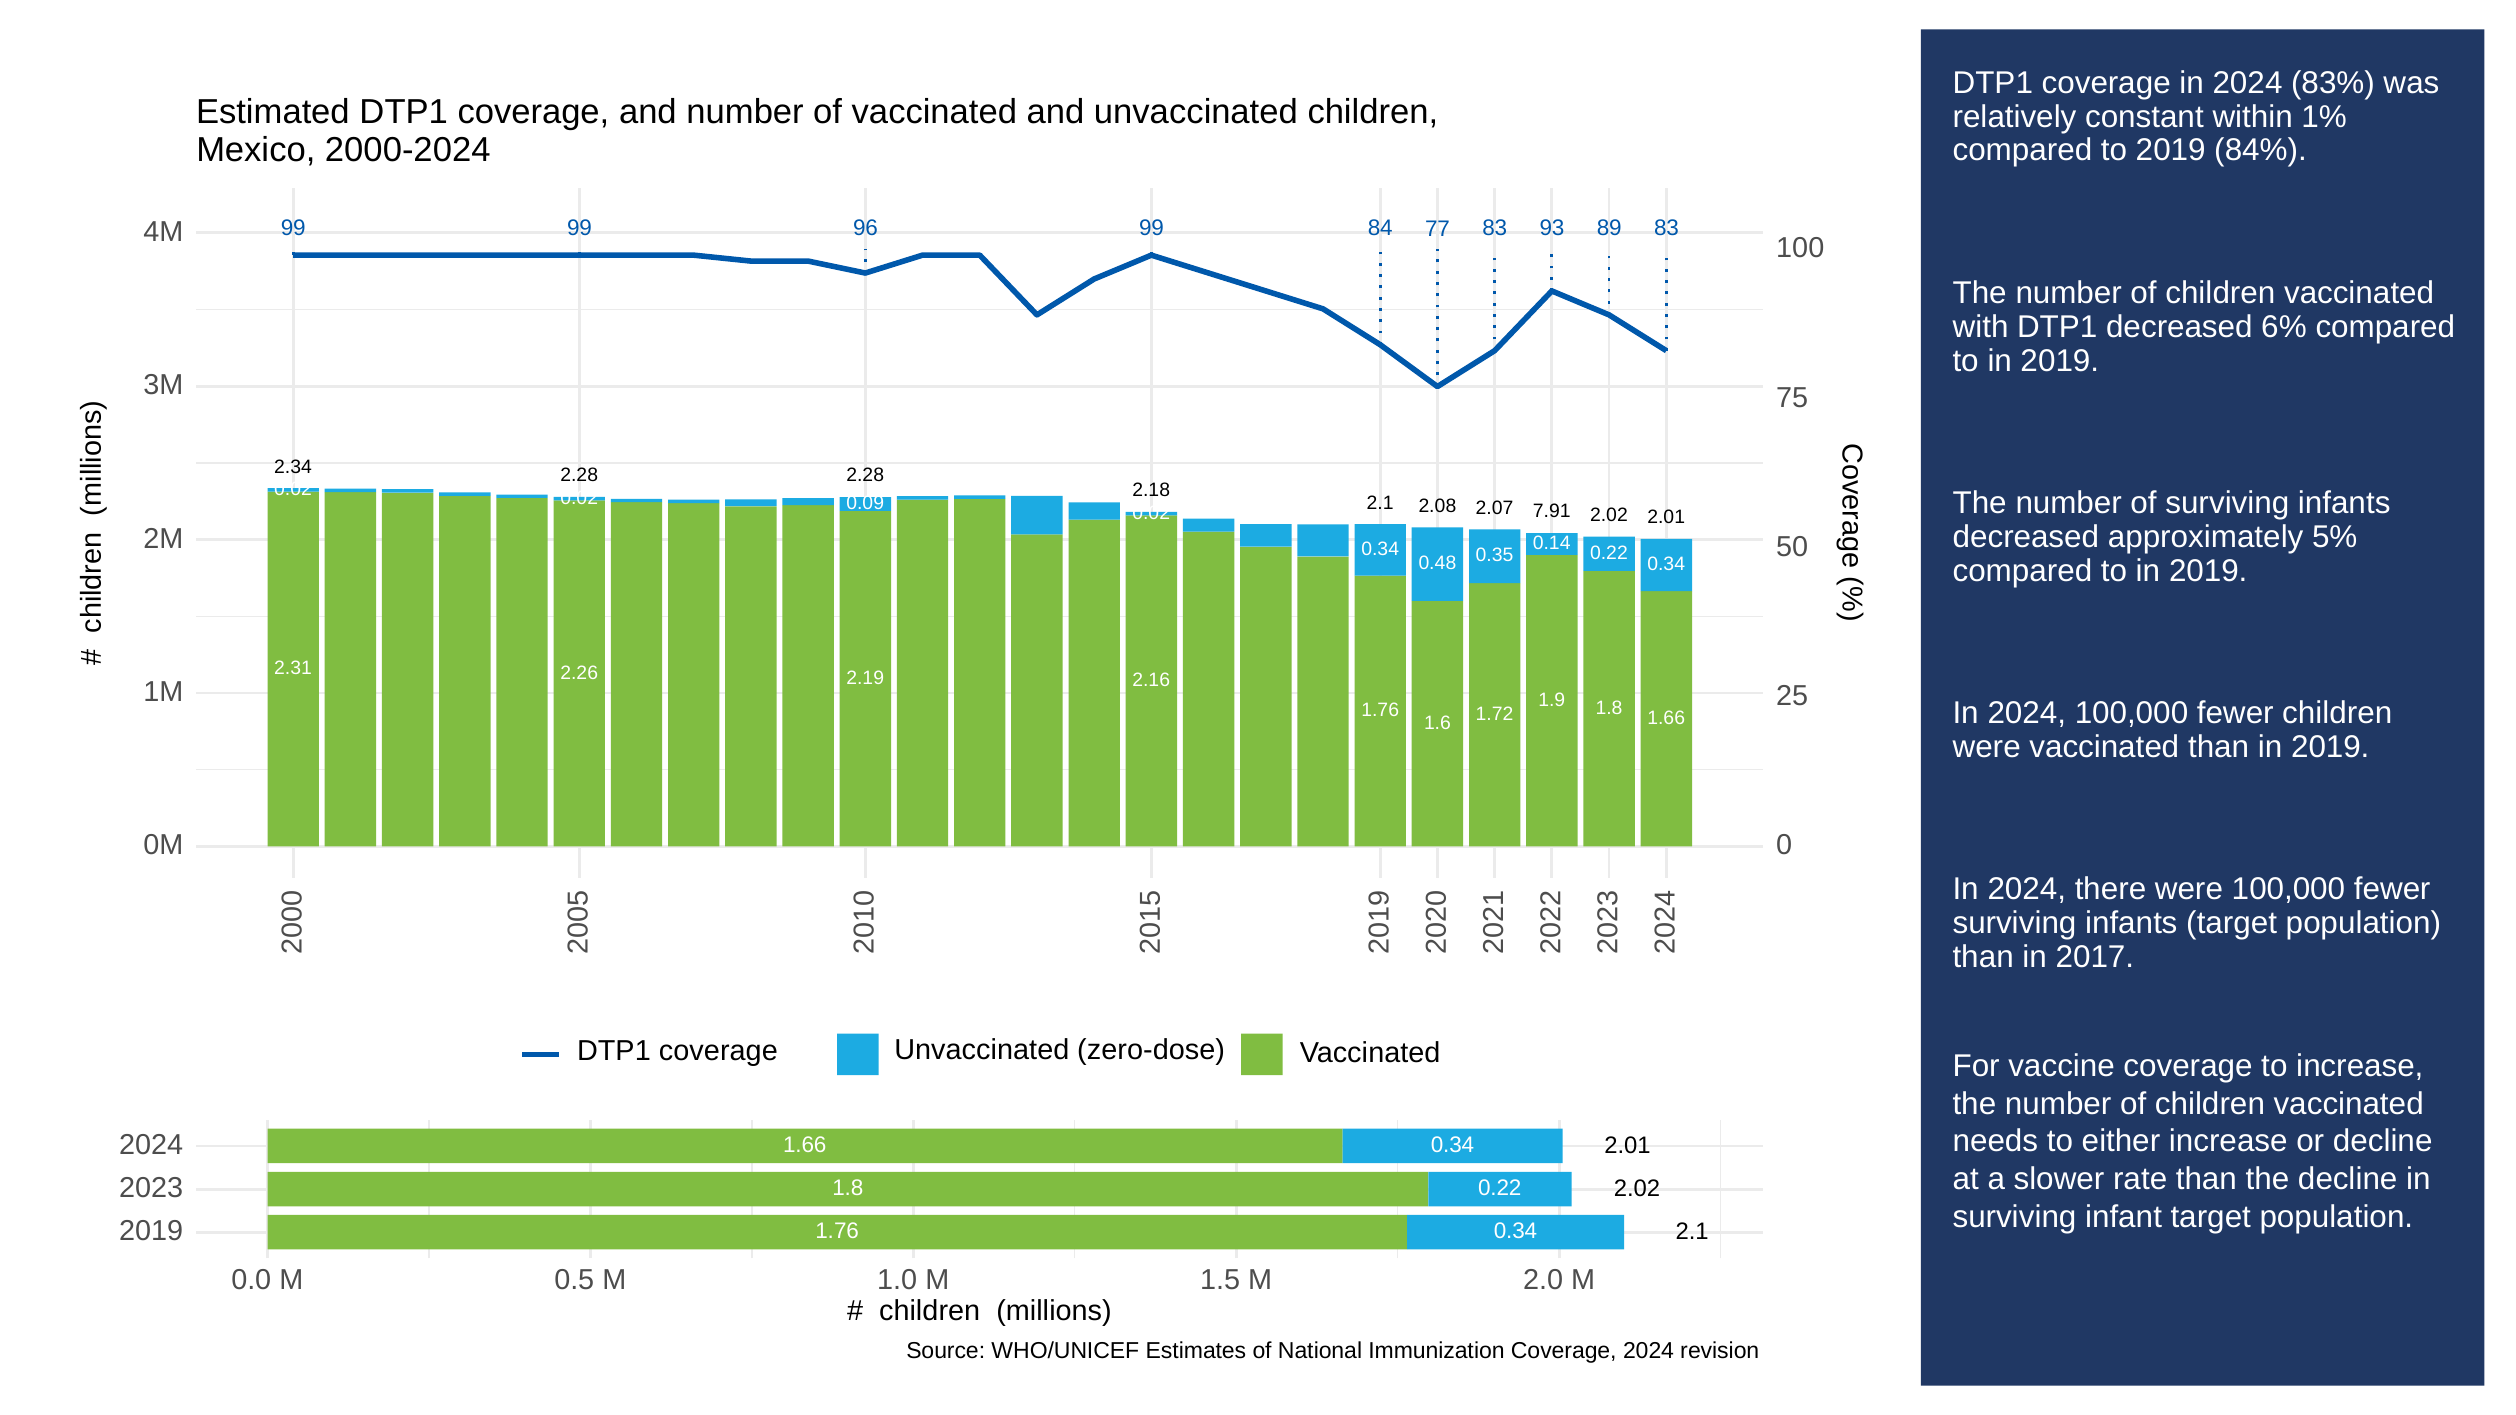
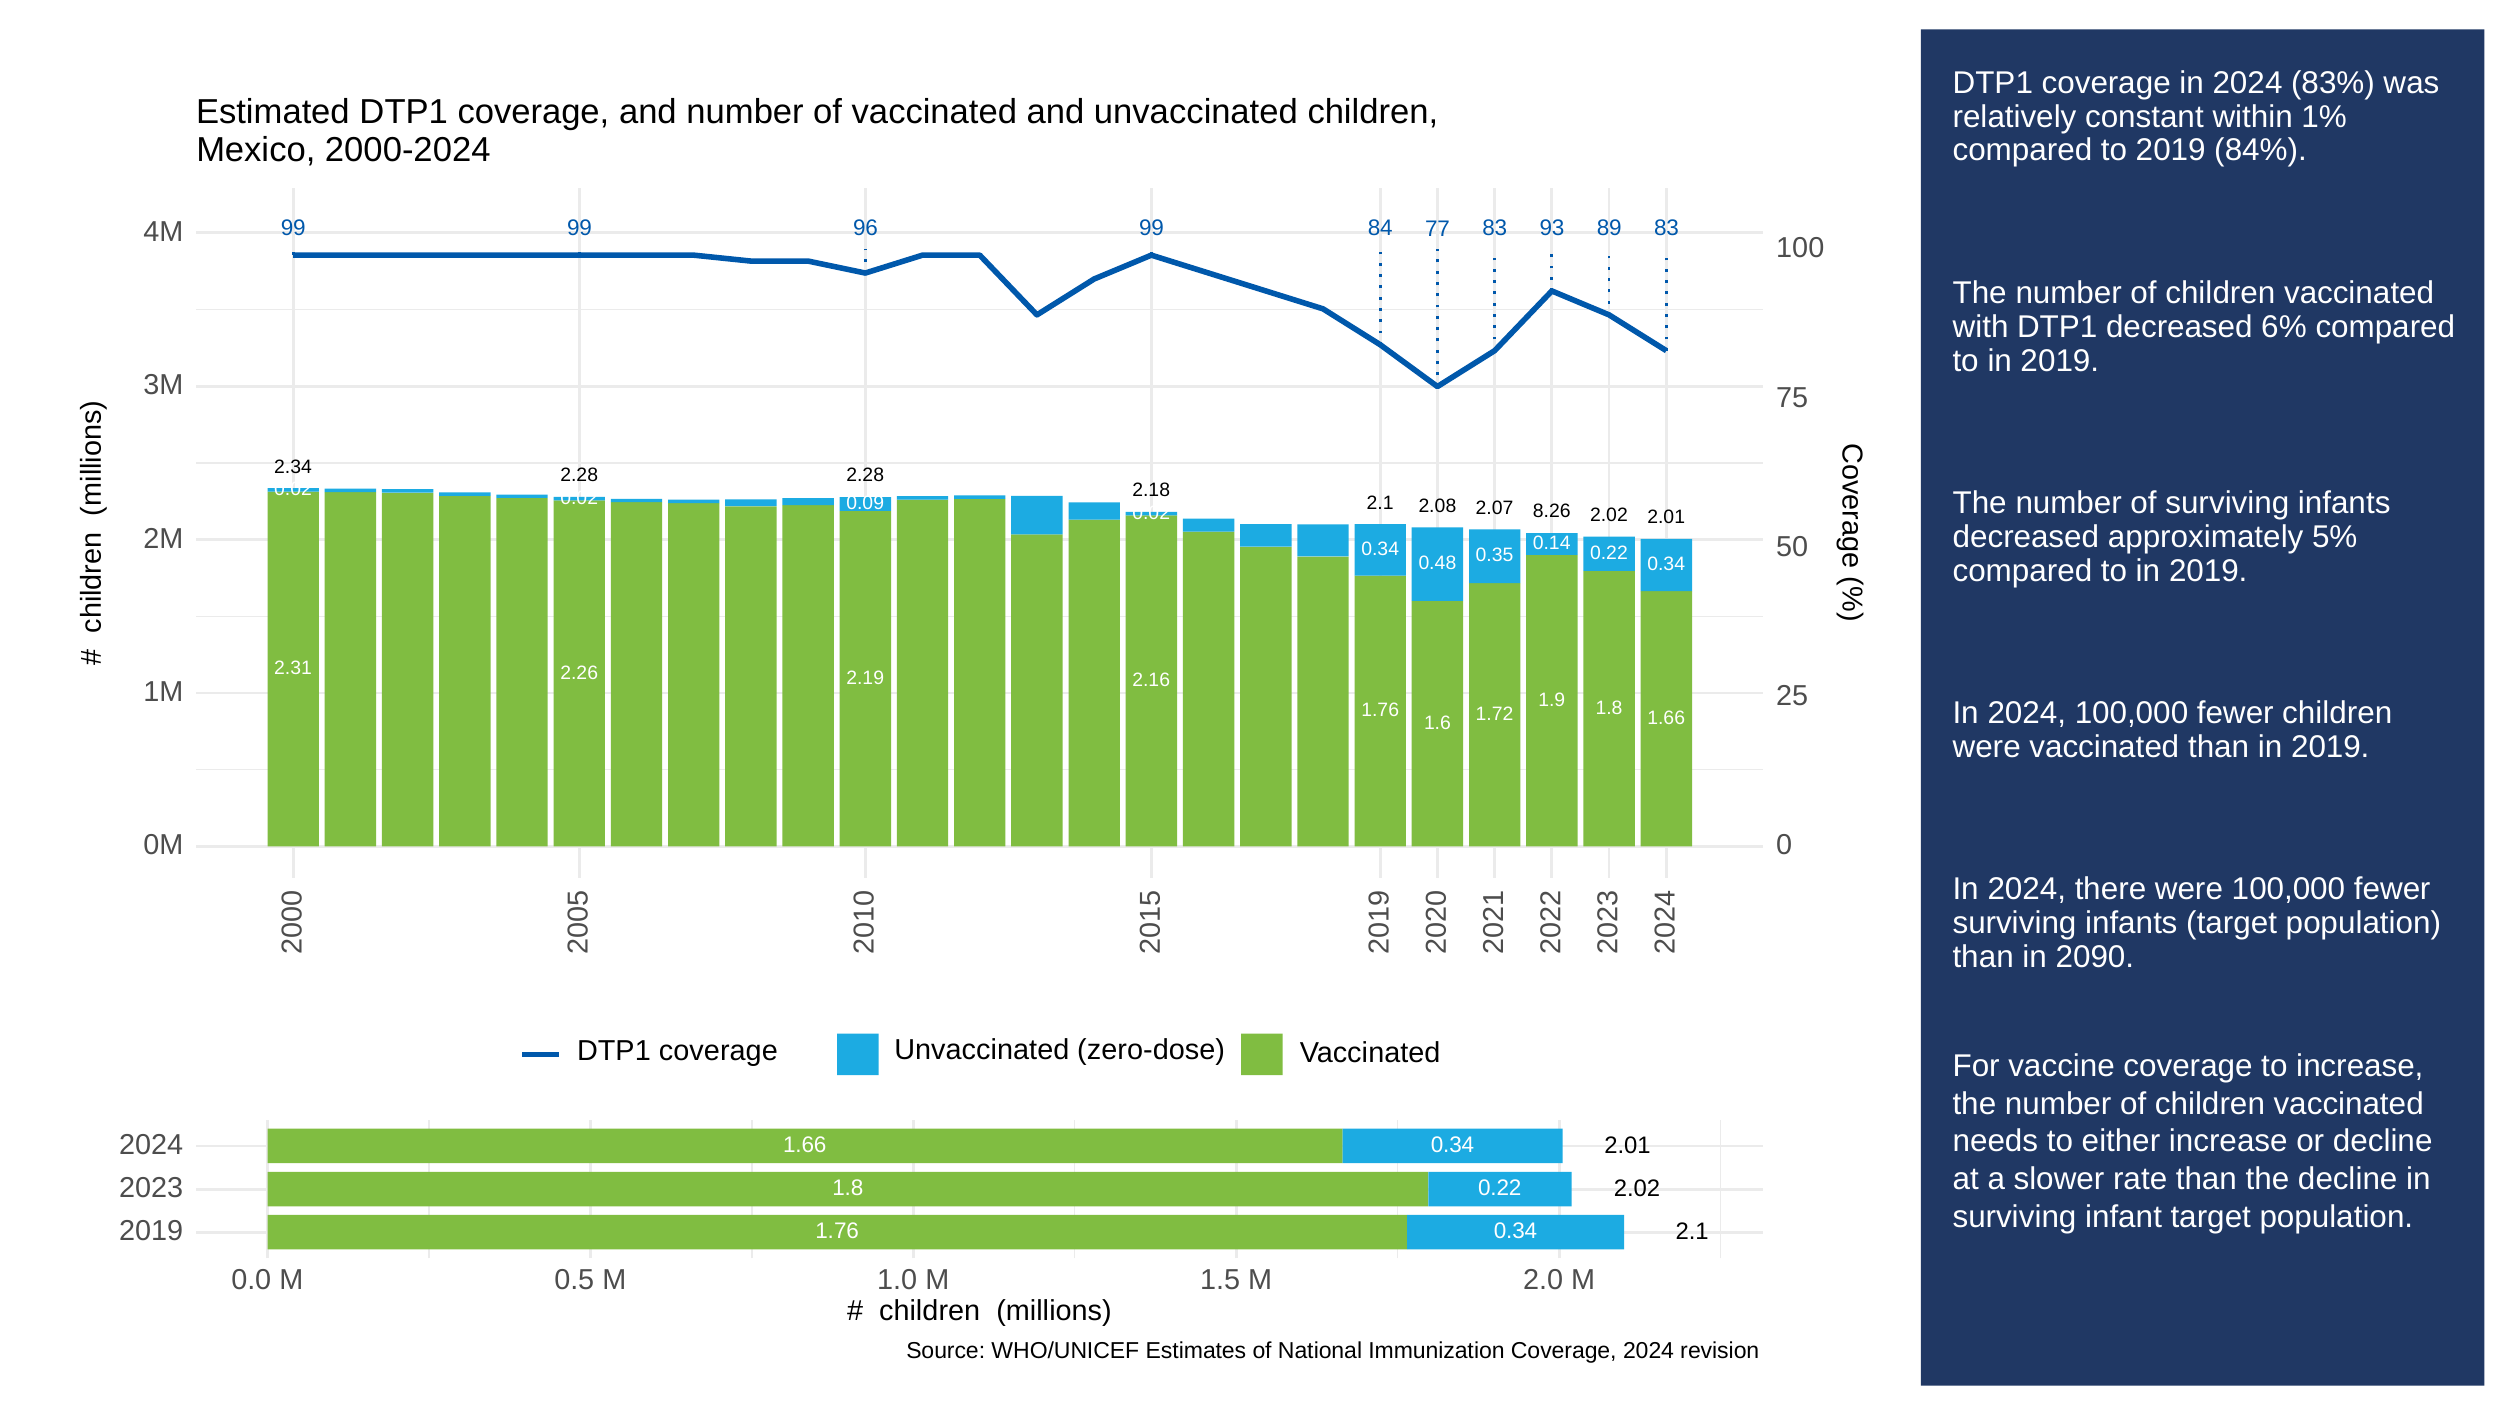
7.91: 7.91 -> 8.26 (1552, 512)
2017: 2017 -> 2090 (2095, 957)
